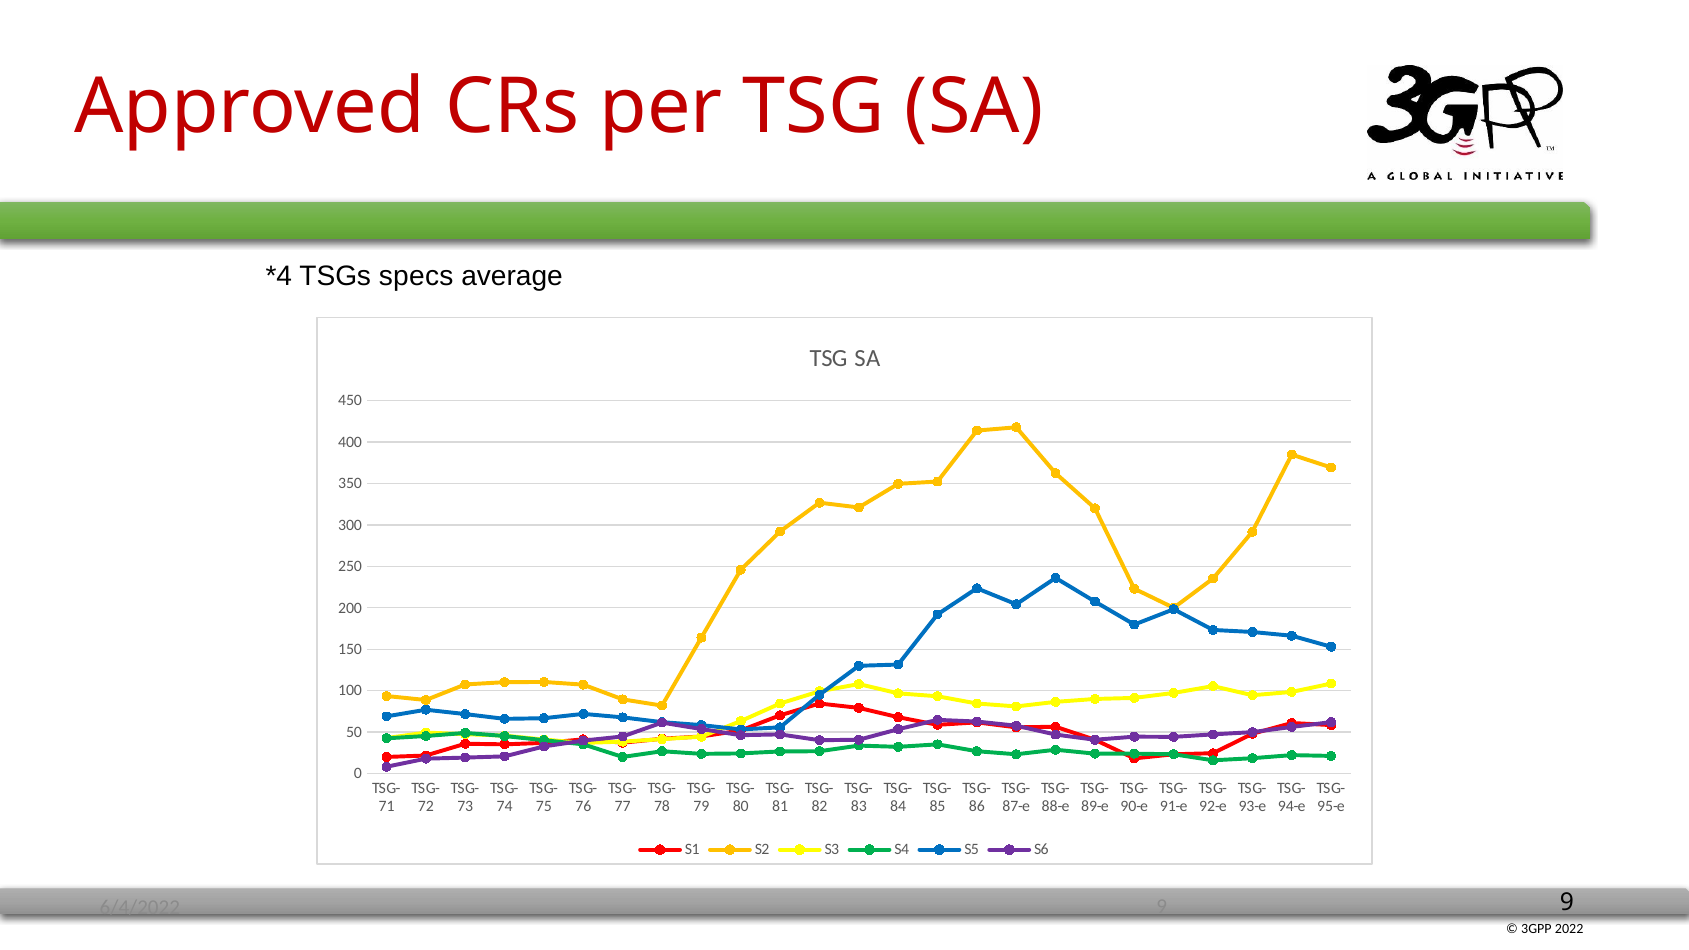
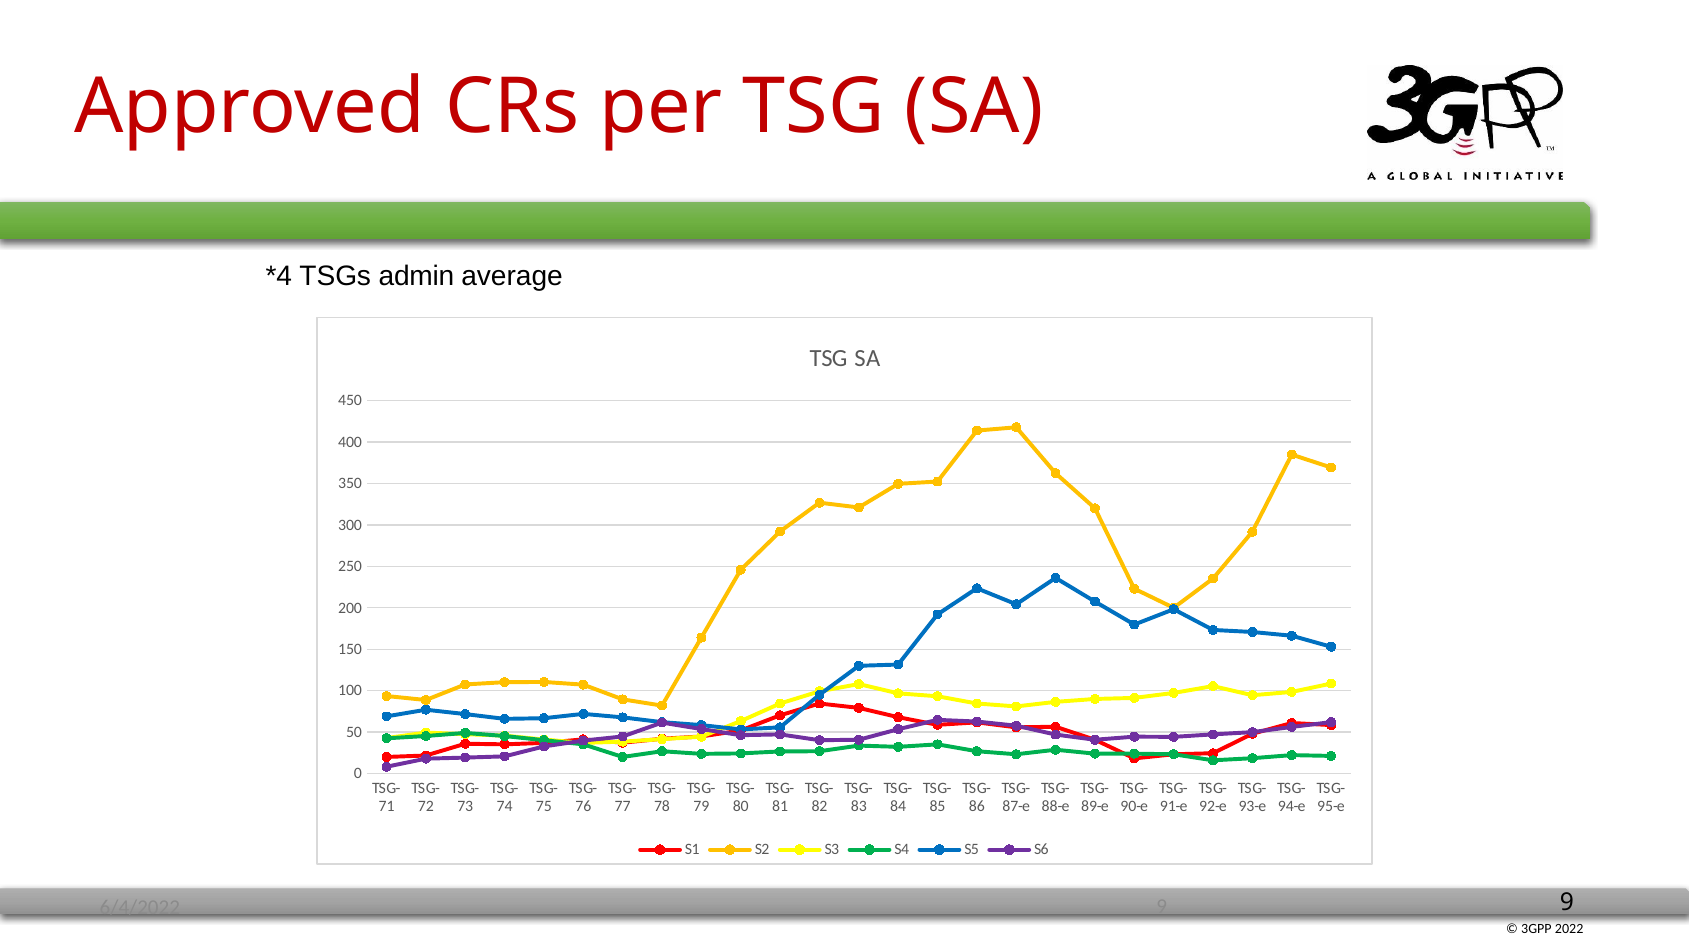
specs: specs -> admin (416, 276)
